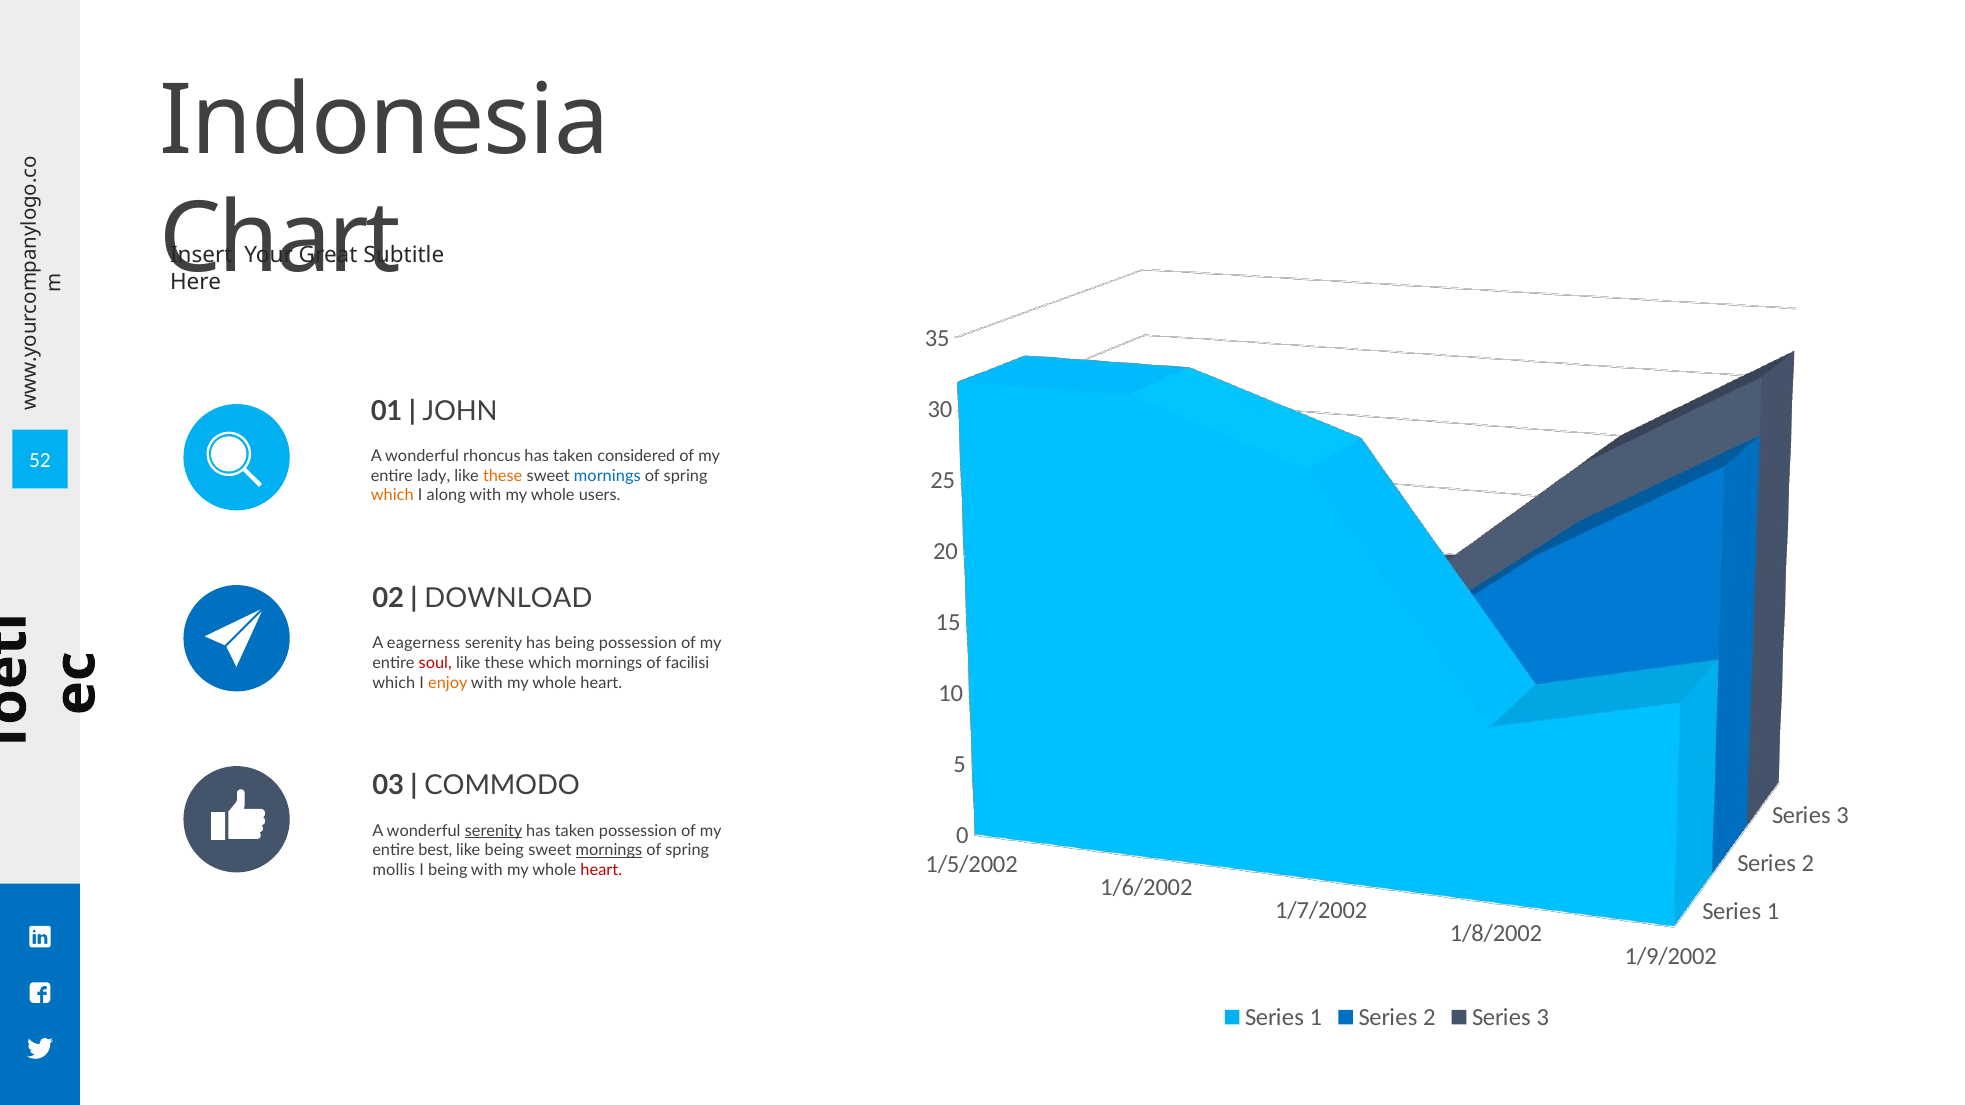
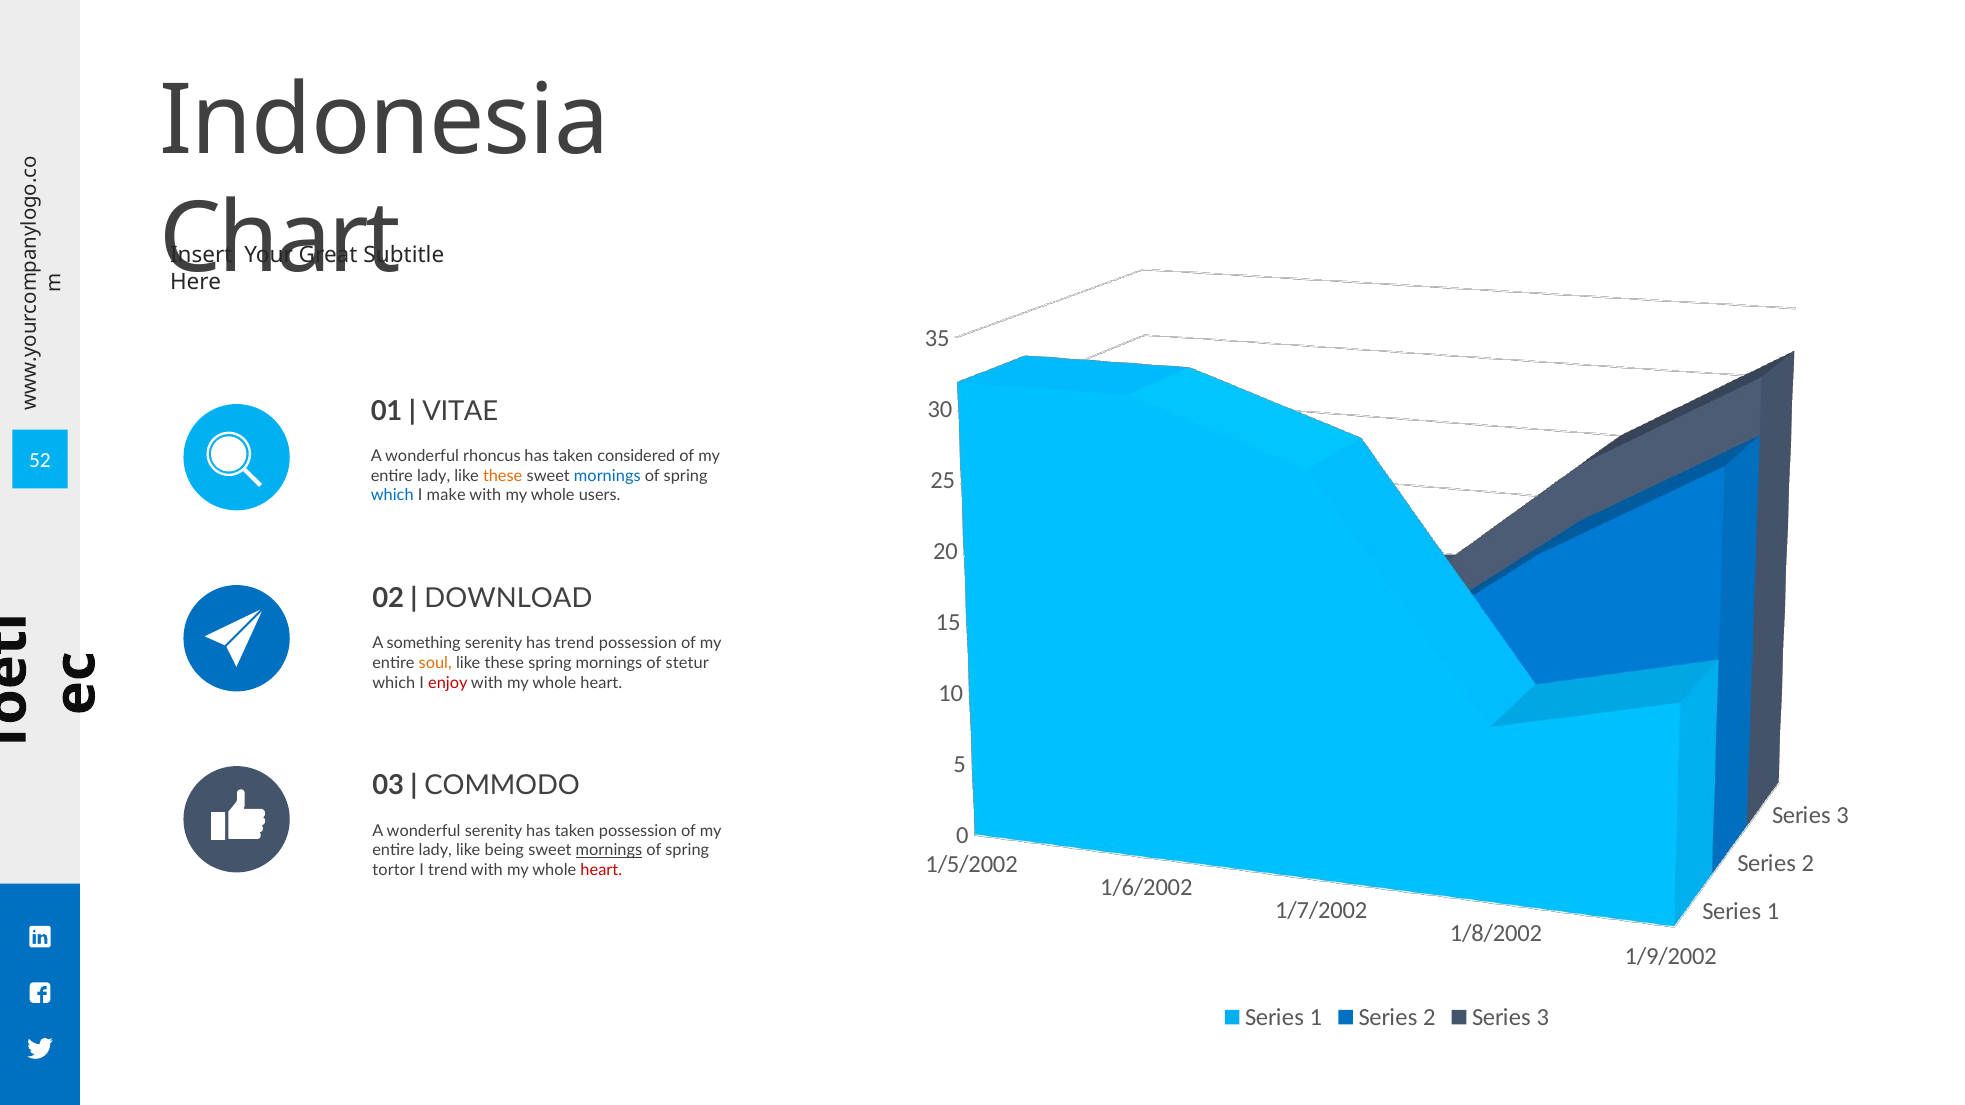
JOHN: JOHN -> VITAE (460, 411)
which colour: orange -> blue (392, 495)
along: along -> make (446, 495)
eagerness: eagerness -> something (424, 644)
has being: being -> trend (575, 644)
soul colour: red -> orange (435, 663)
these which: which -> spring (550, 663)
facilisi: facilisi -> stetur (687, 663)
enjoy colour: orange -> red (448, 683)
serenity underline: present -> none (494, 831)
best: best -> lady (435, 851)
mollis: mollis -> tortor (394, 870)
I being: being -> trend (448, 870)
